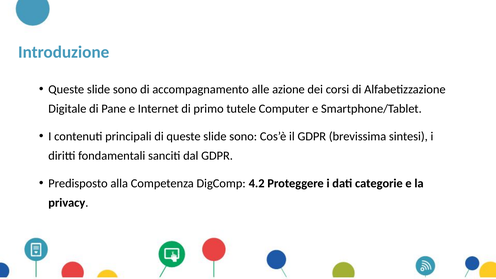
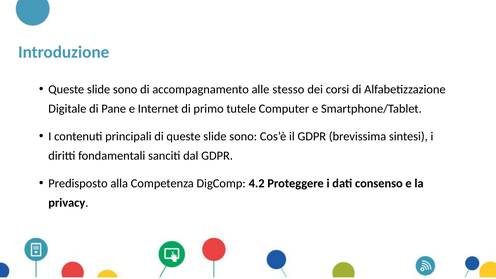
azione: azione -> stesso (288, 90)
categorie: categorie -> consenso (379, 183)
